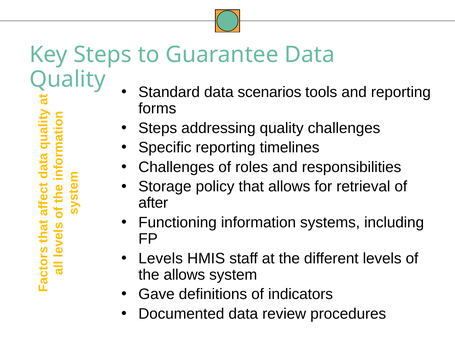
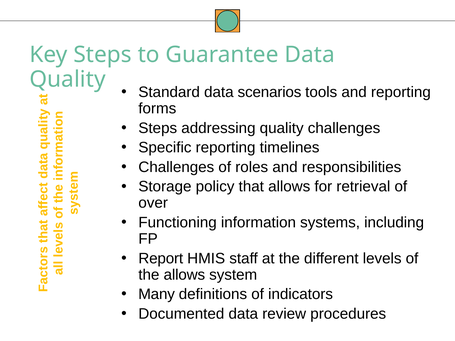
after: after -> over (153, 203)
Levels: Levels -> Report (161, 259)
Gave: Gave -> Many (157, 294)
